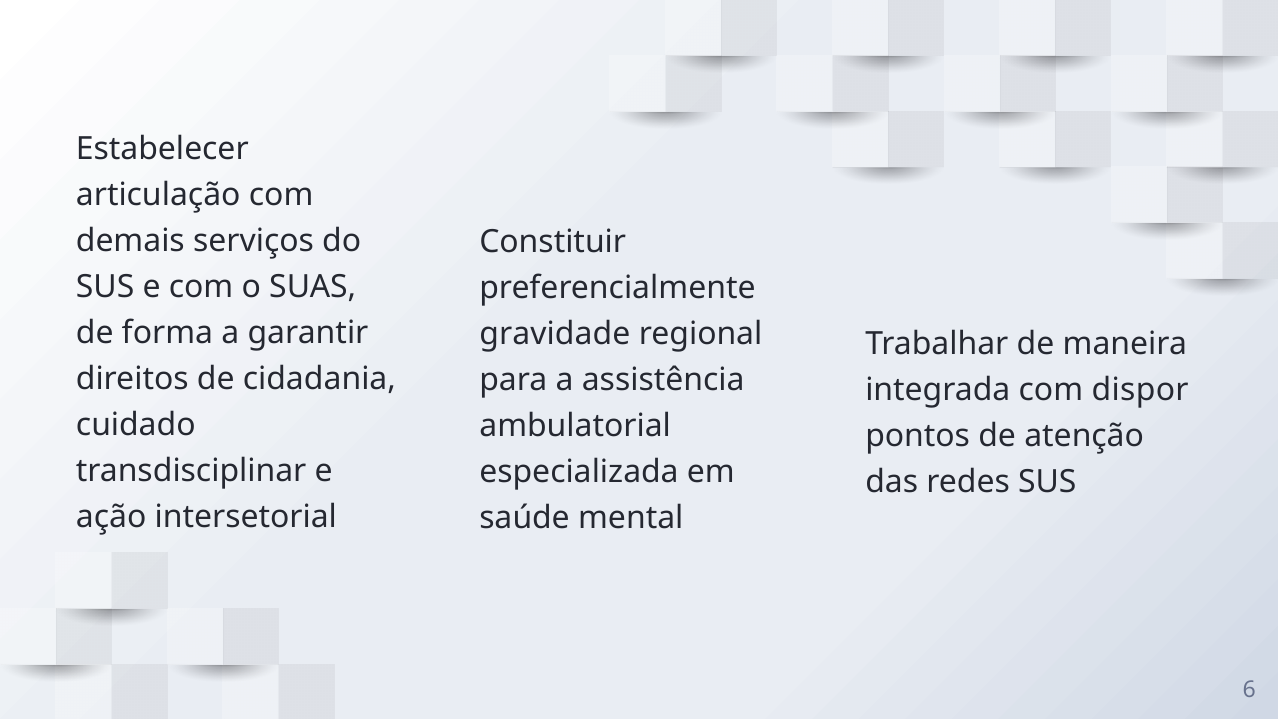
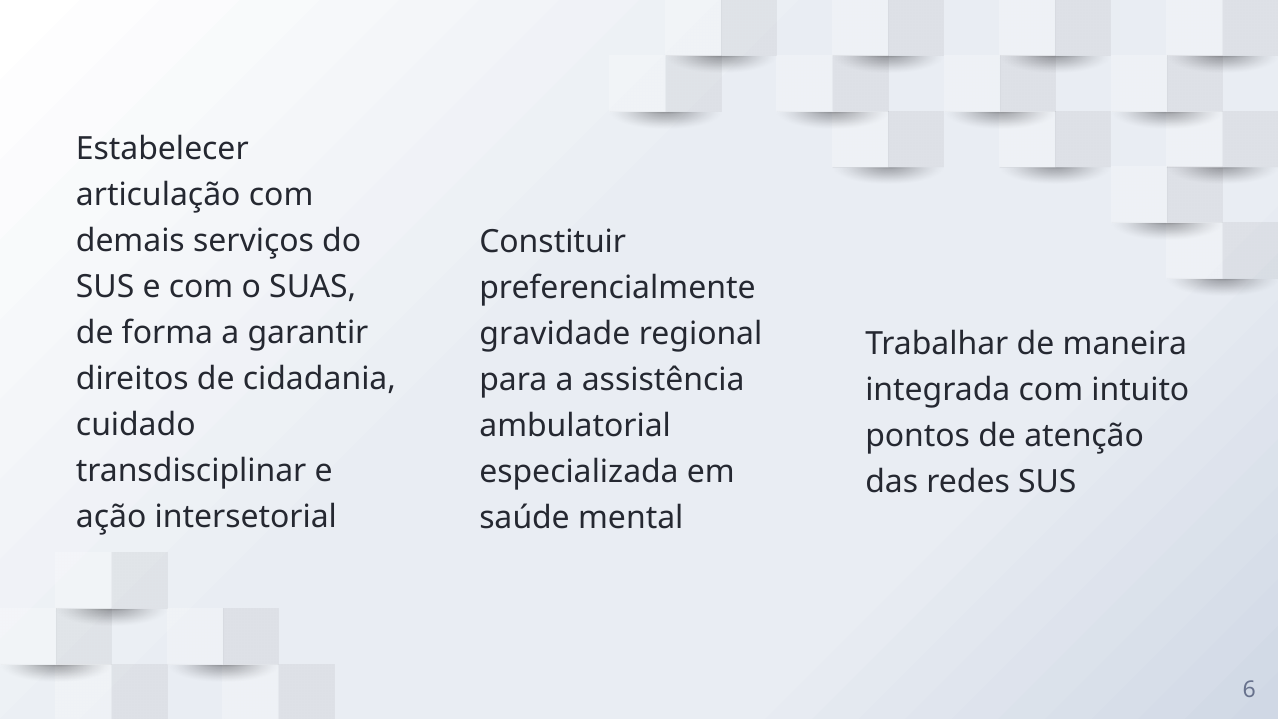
dispor: dispor -> intuito (1140, 390)
